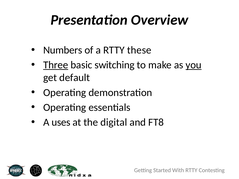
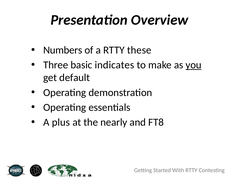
Three underline: present -> none (56, 65)
switching: switching -> indicates (114, 65)
uses: uses -> plus (61, 122)
digital: digital -> nearly (114, 122)
